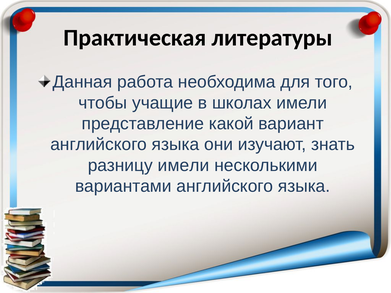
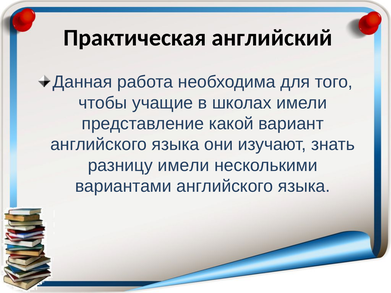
литературы: литературы -> английский (272, 38)
